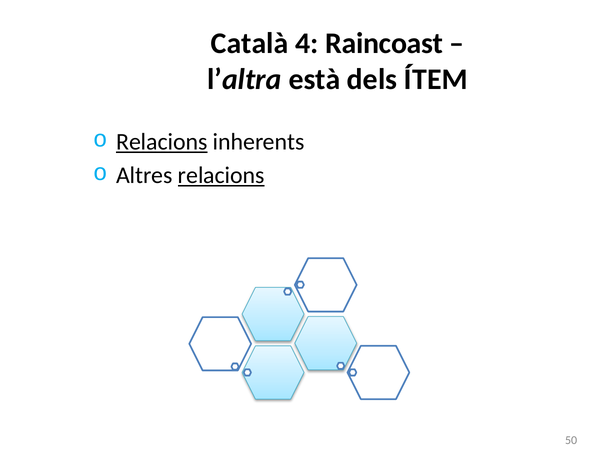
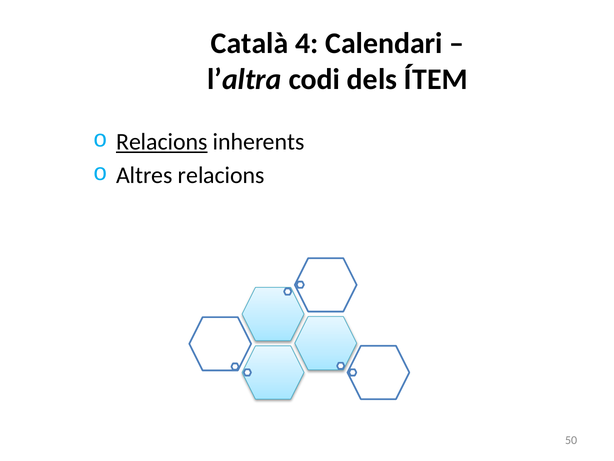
Raincoast: Raincoast -> Calendari (384, 43)
està: està -> codi (314, 79)
relacions underline: present -> none (221, 175)
